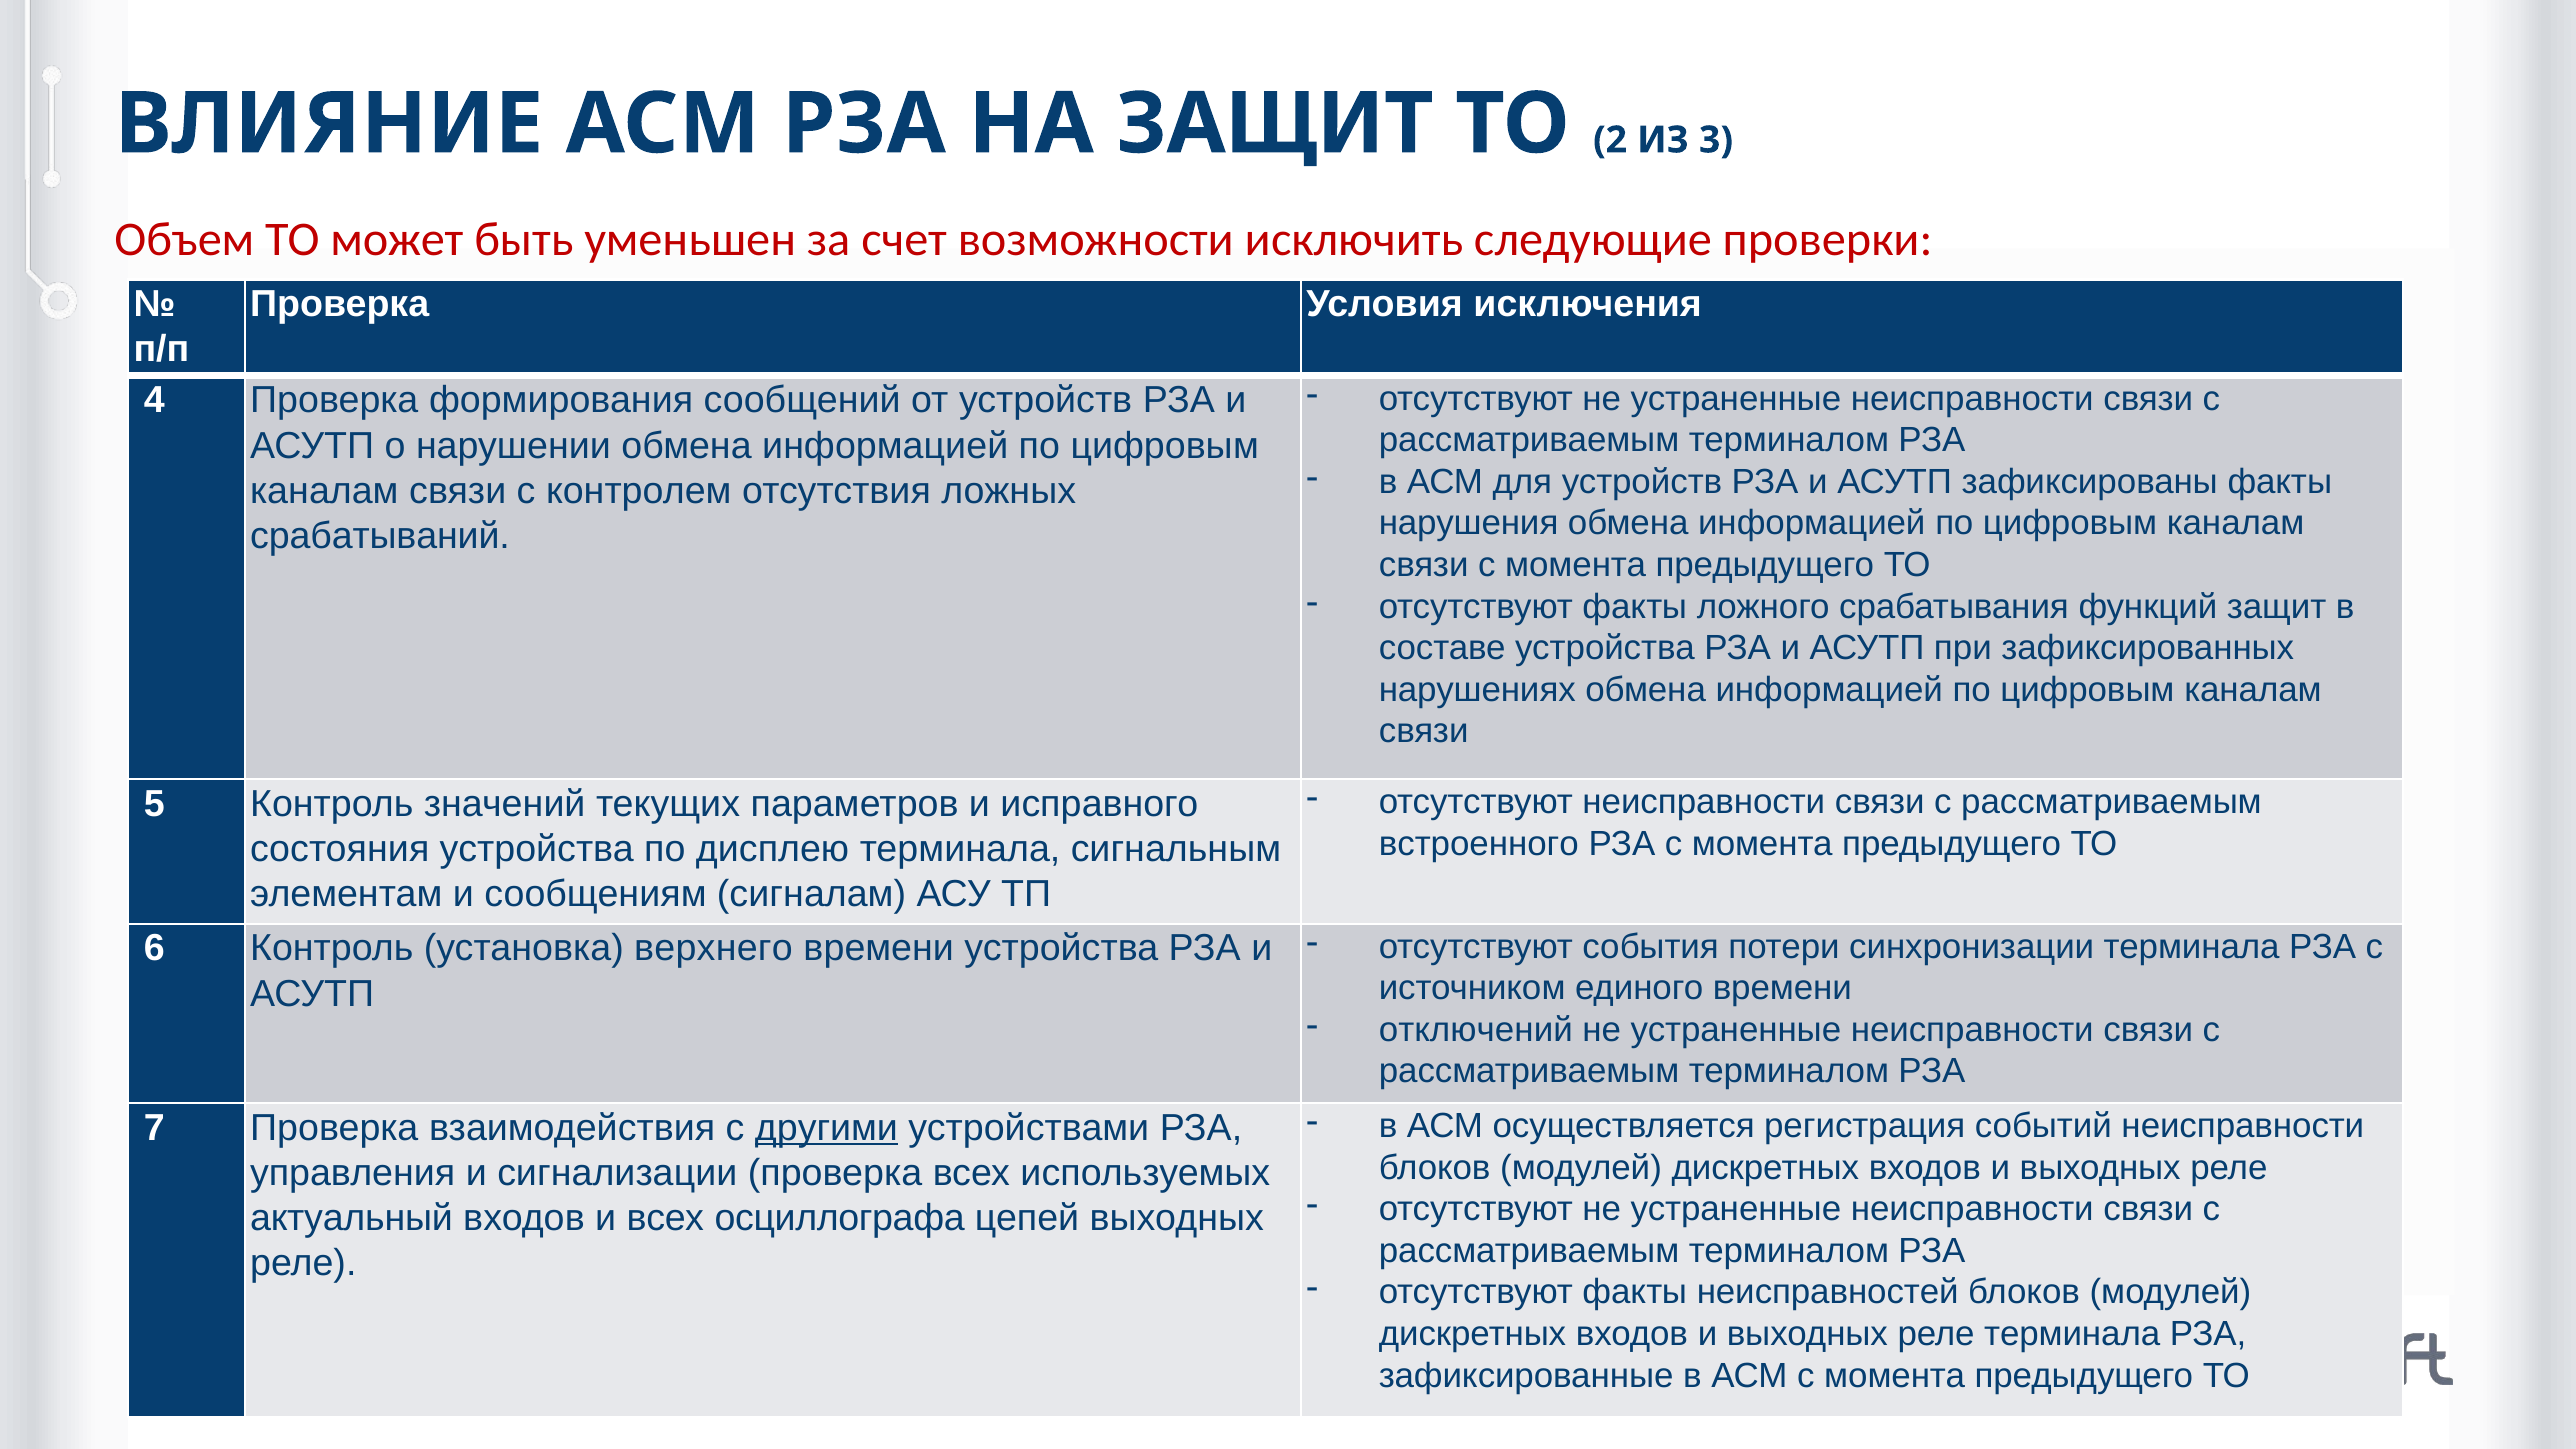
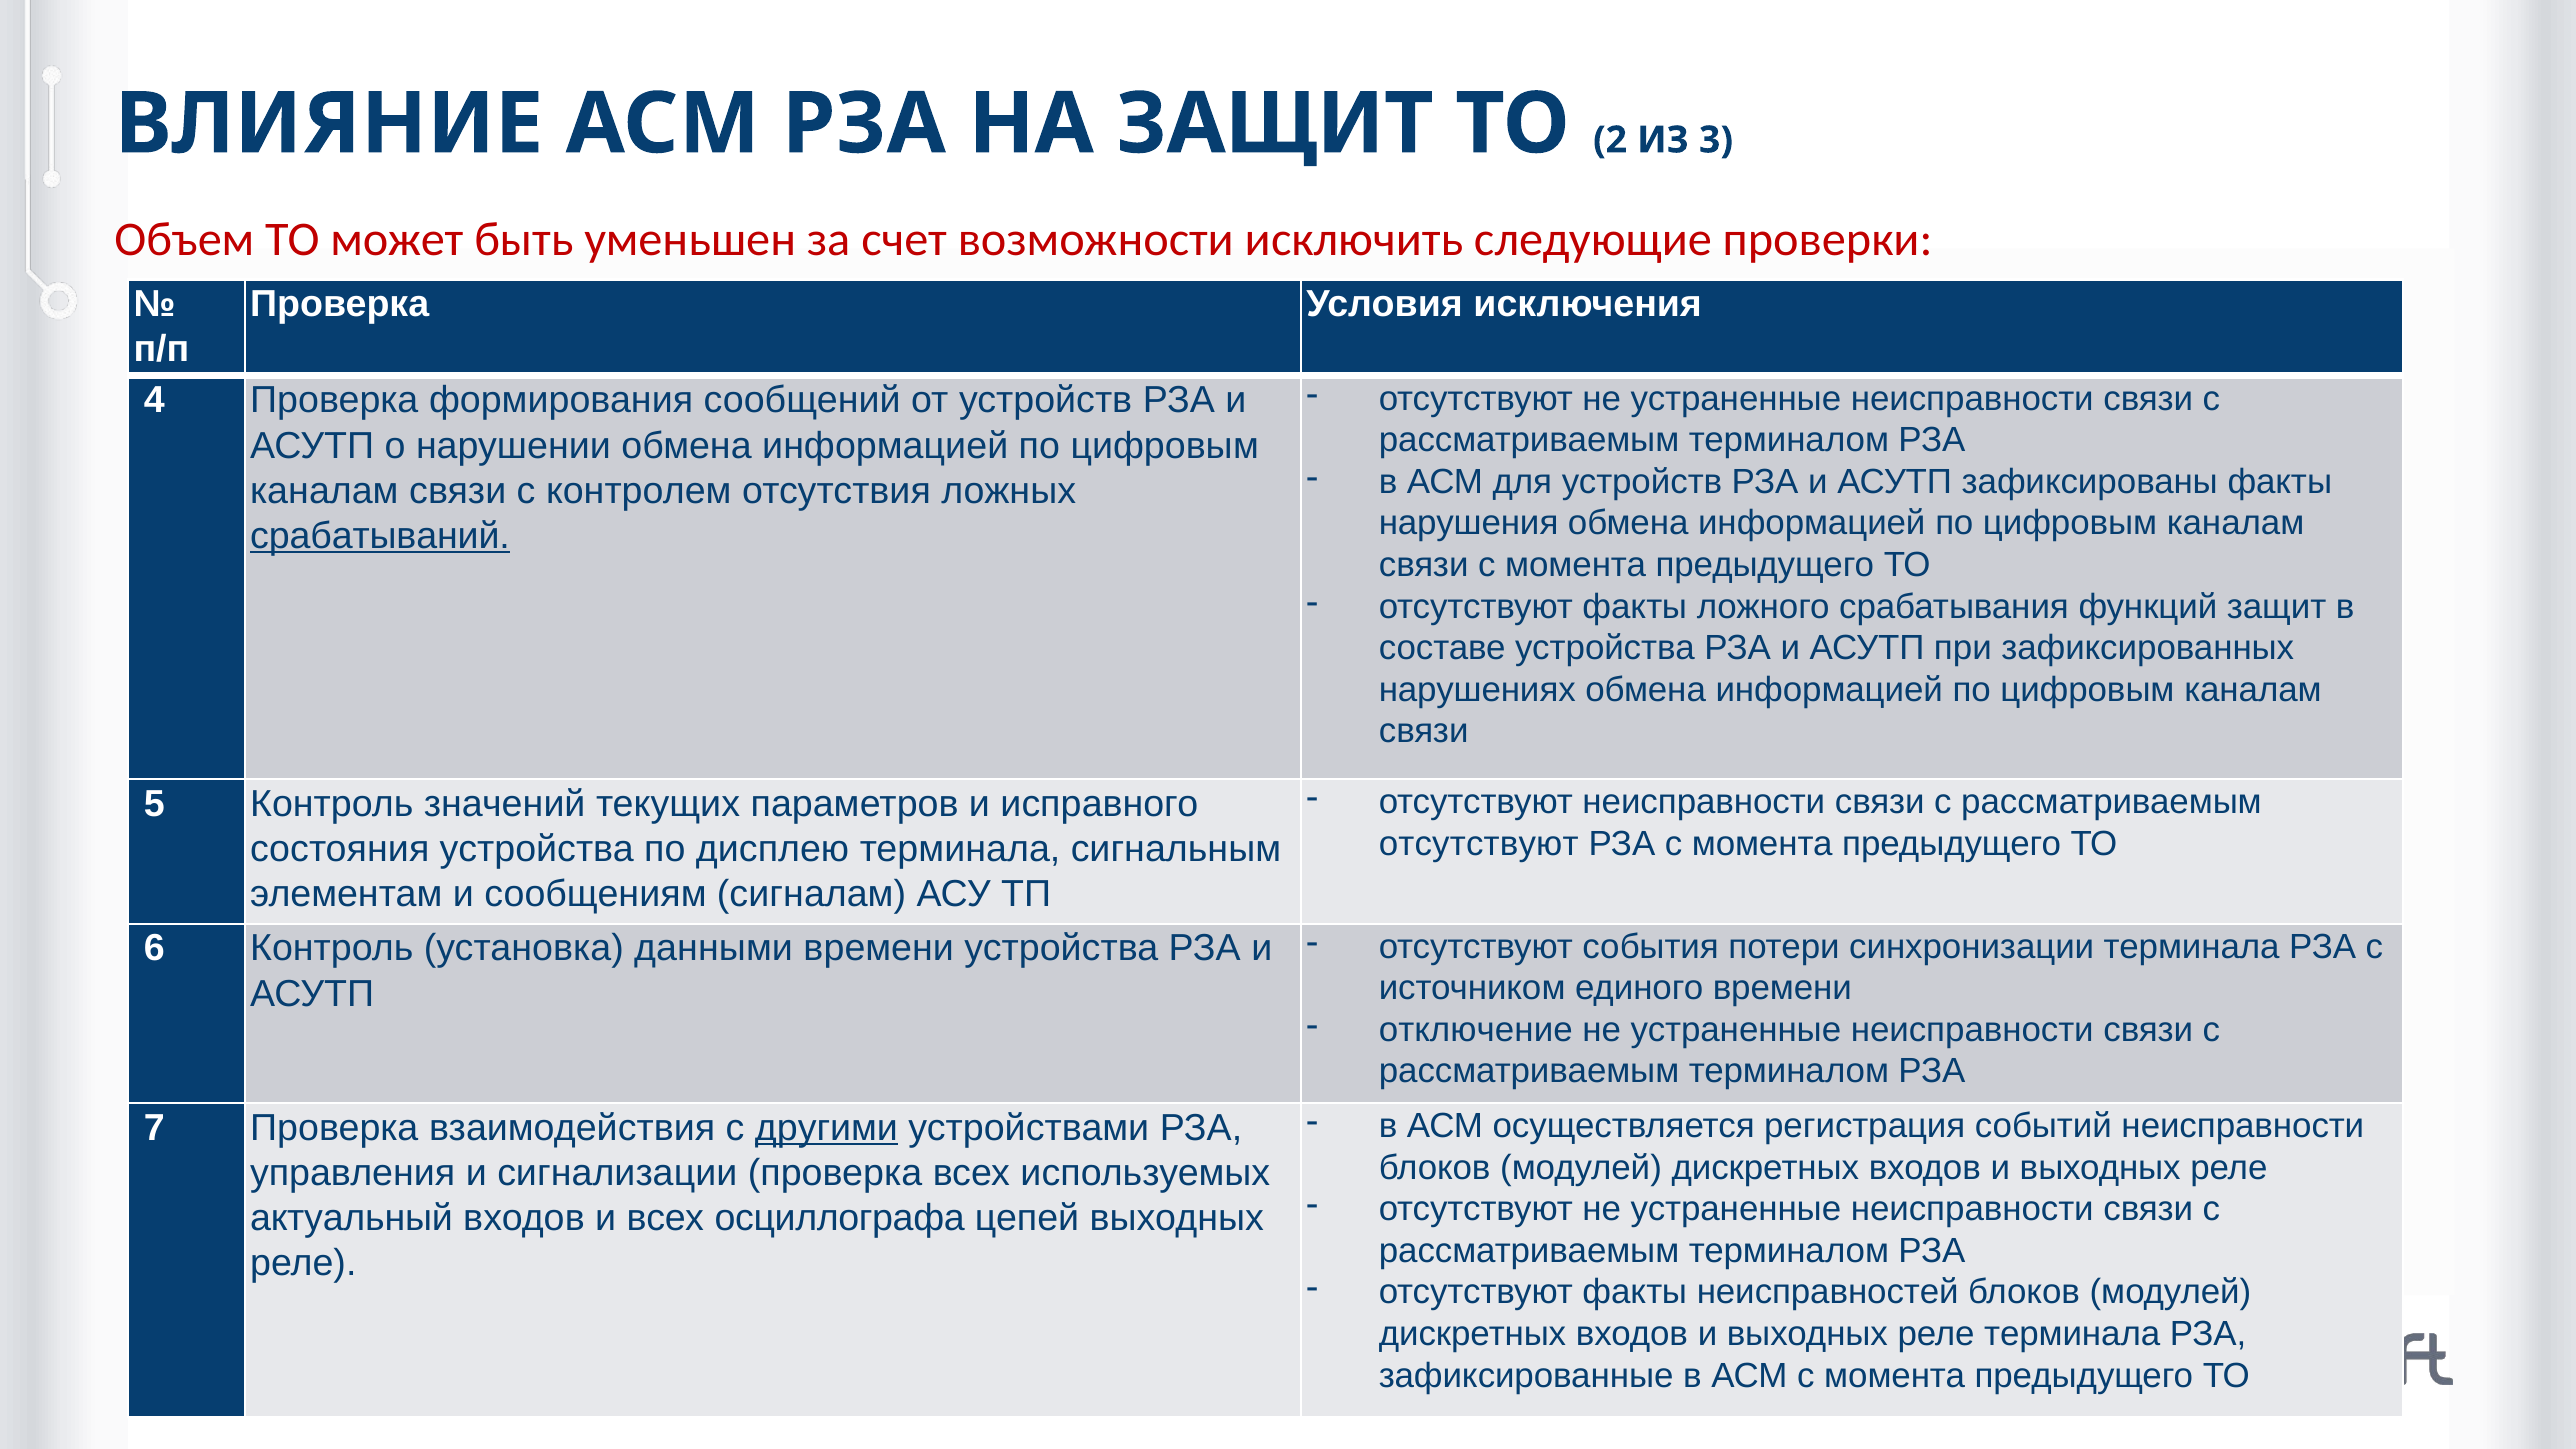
срабатываний underline: none -> present (380, 536)
встроенного: встроенного -> отсутствуют (1479, 843)
верхнего: верхнего -> данными (714, 949)
отключений: отключений -> отключение (1476, 1030)
